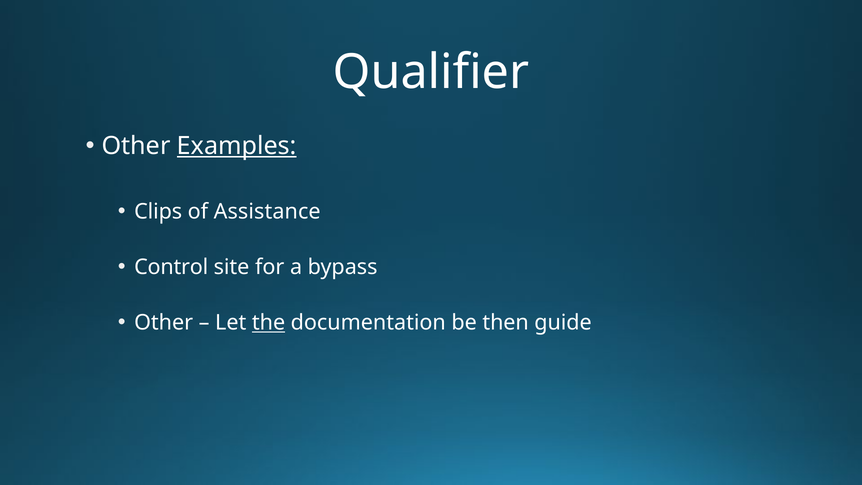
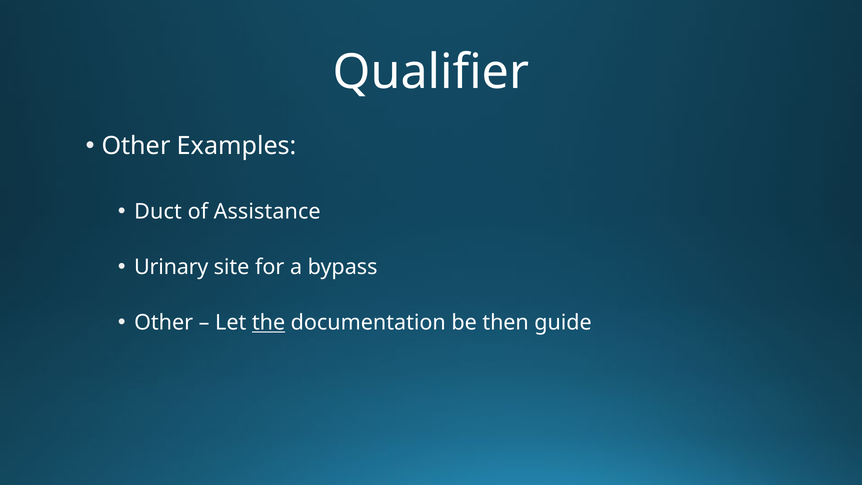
Examples underline: present -> none (237, 146)
Clips: Clips -> Duct (158, 212)
Control: Control -> Urinary (171, 267)
